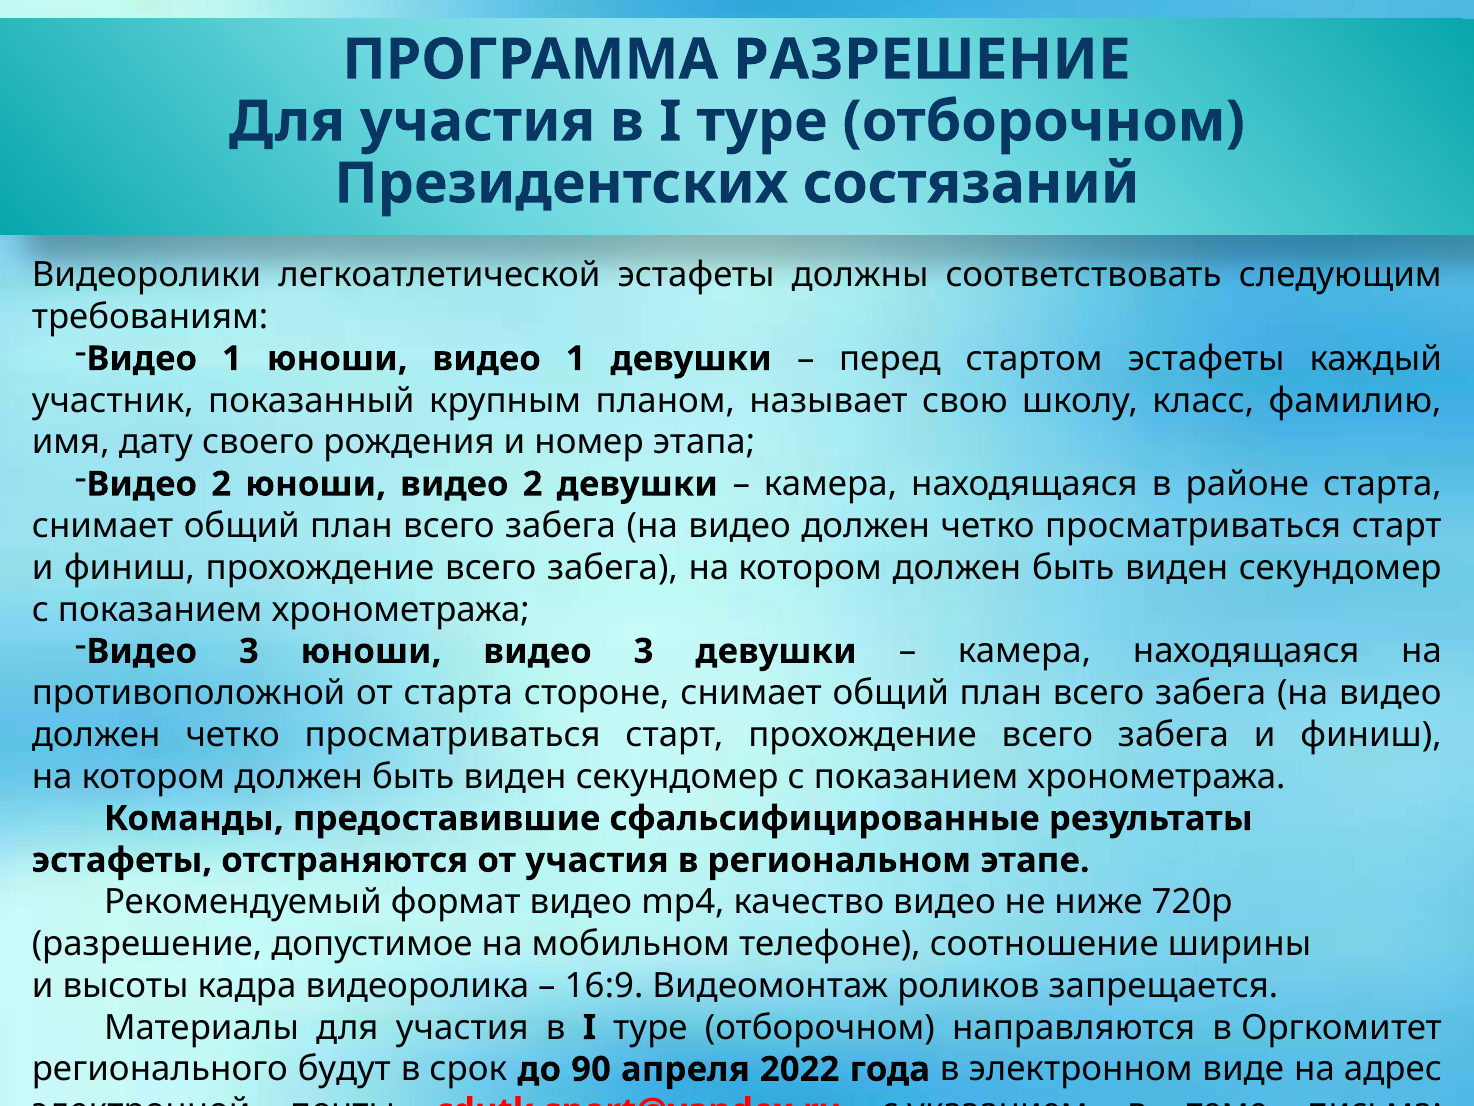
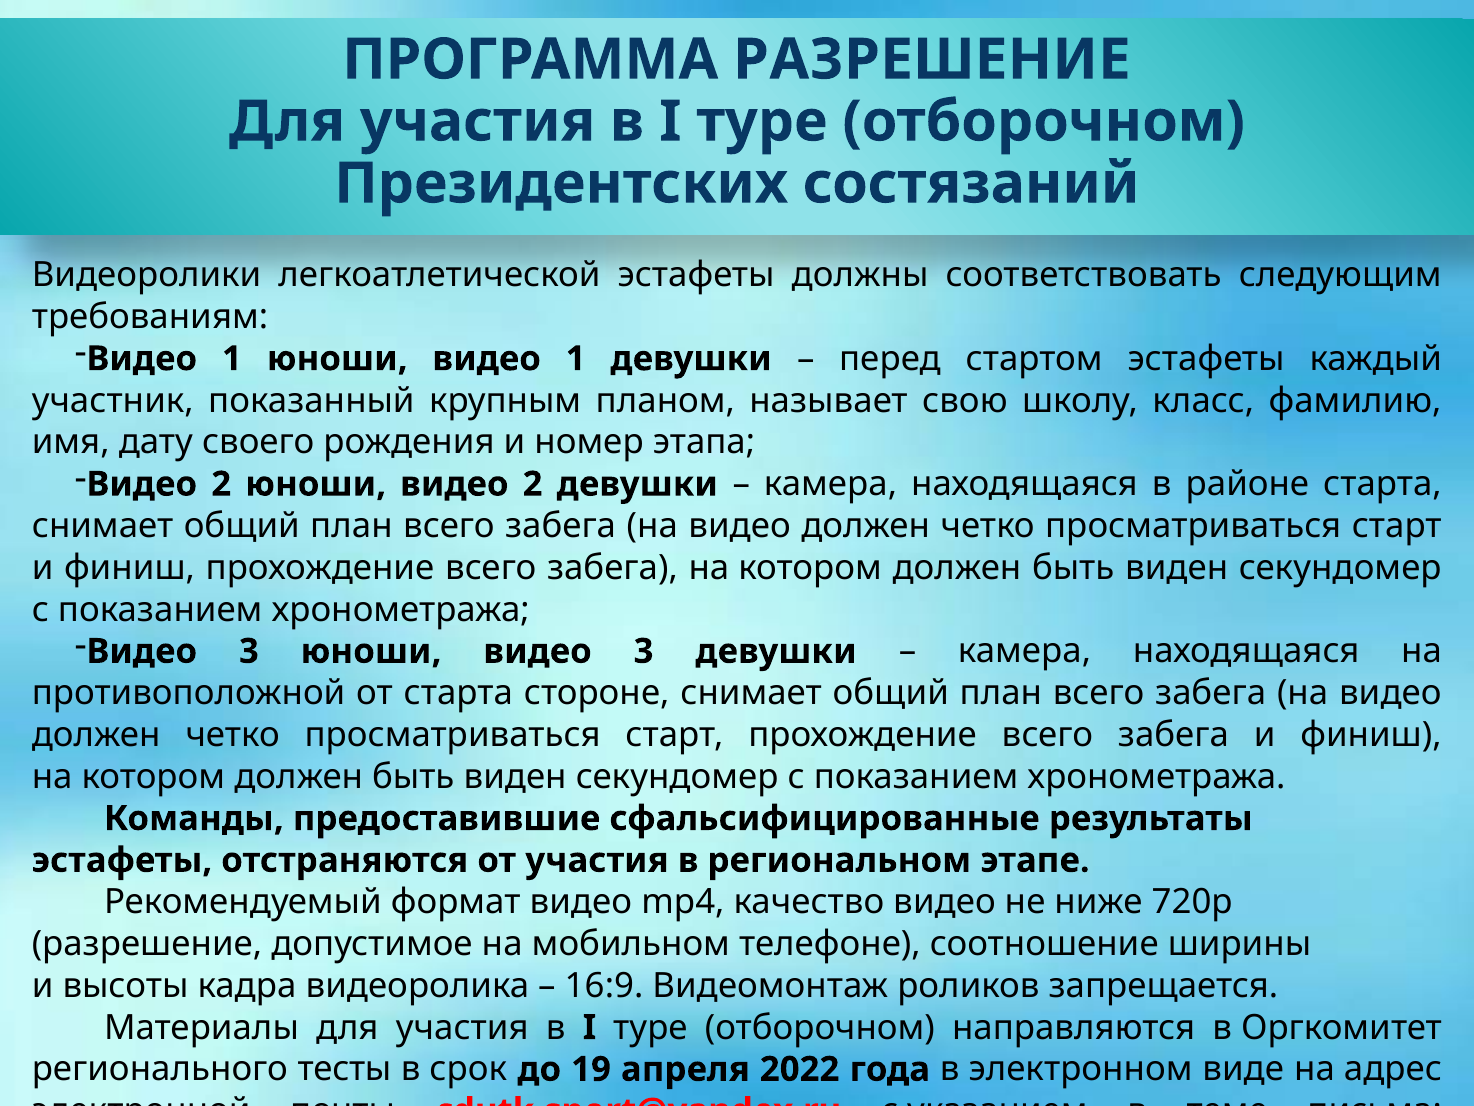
будут: будут -> тесты (344, 1069)
90: 90 -> 19 (591, 1069)
